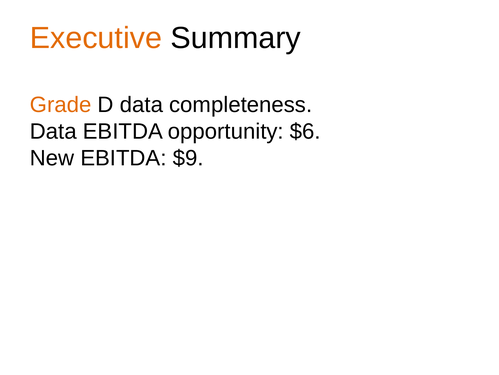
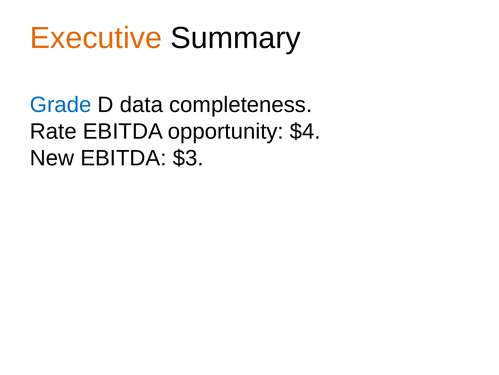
Grade colour: orange -> blue (61, 105)
Data: Data -> Rate (53, 131)
$6: $6 -> $4 (305, 131)
$9: $9 -> $3 (188, 158)
